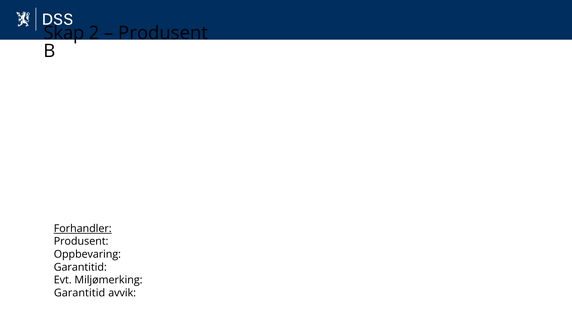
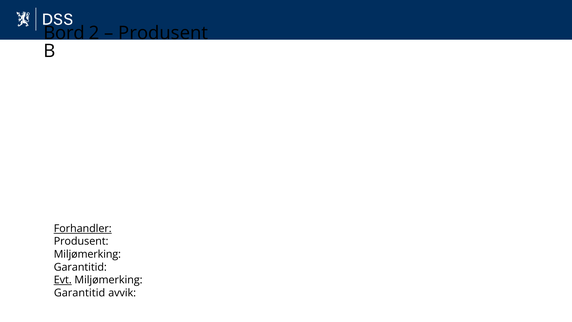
Skap: Skap -> Bord (64, 33)
Oppbevaring: Oppbevaring -> Miljømerking (87, 254)
Evt underline: none -> present (63, 280)
